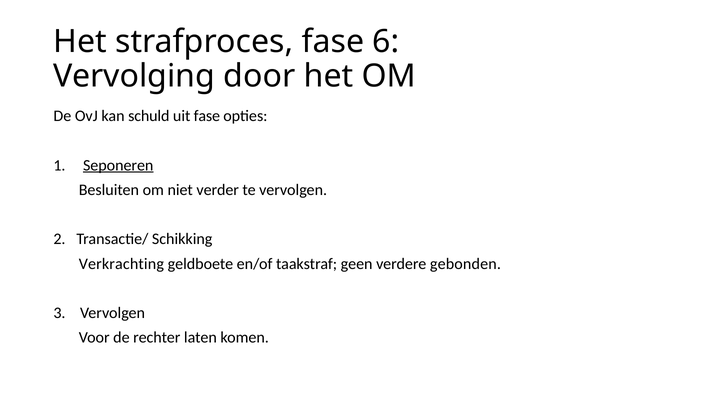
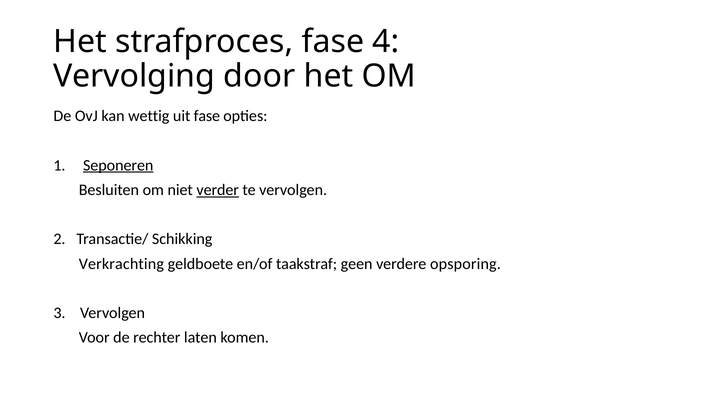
6: 6 -> 4 (386, 42)
schuld: schuld -> wettig (149, 116)
verder underline: none -> present (218, 190)
gebonden: gebonden -> opsporing (465, 264)
